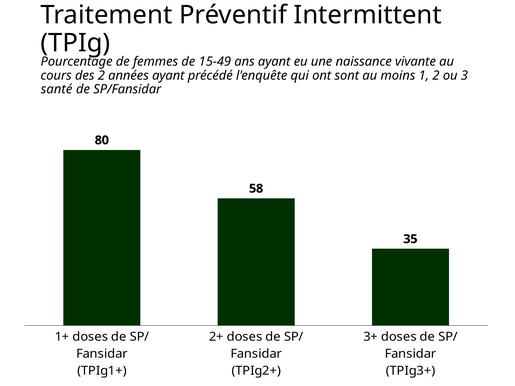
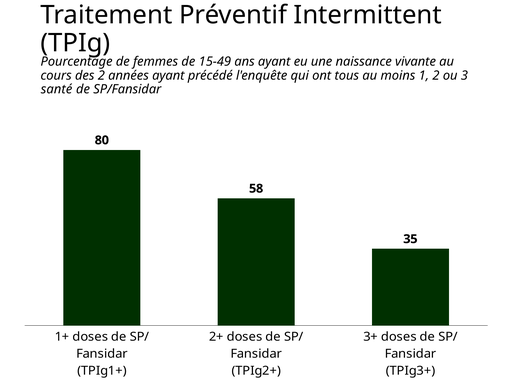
sont: sont -> tous (347, 76)
